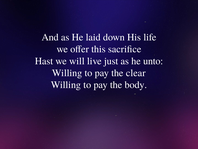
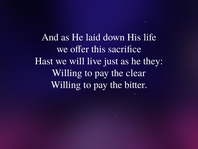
unto: unto -> they (153, 61)
body: body -> bitter (136, 85)
